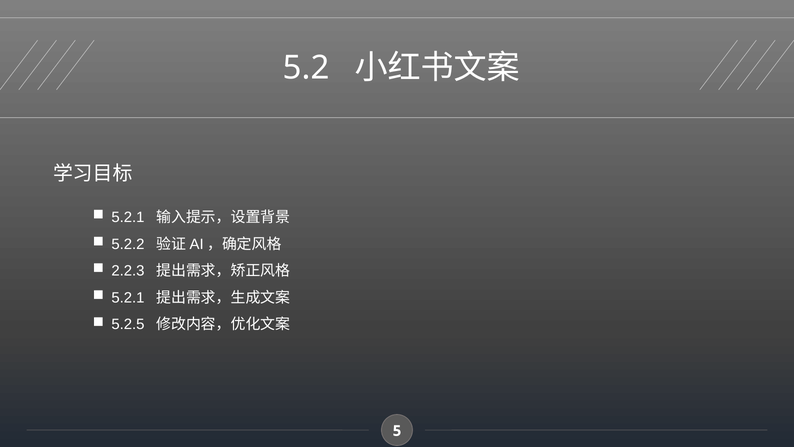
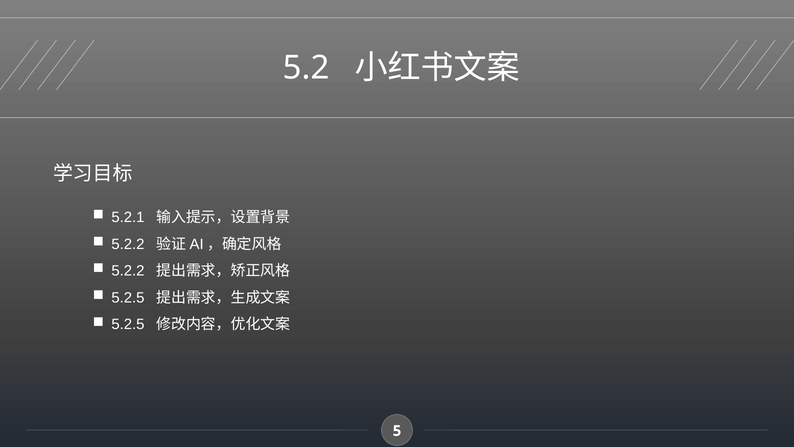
2.2.3: 2.2.3 -> 5.2.2 (128, 271)
5.2.1: 5.2.1 -> 5.2.5 (128, 297)
